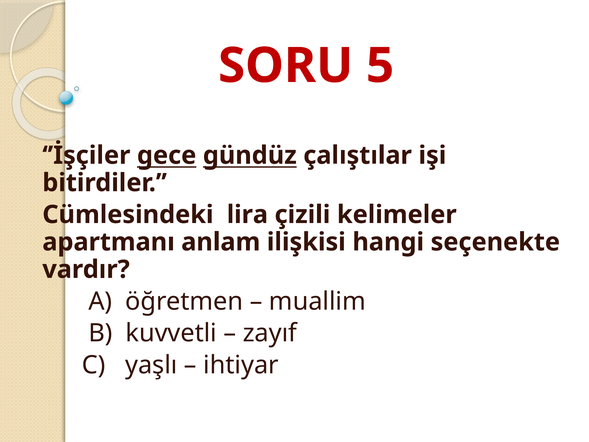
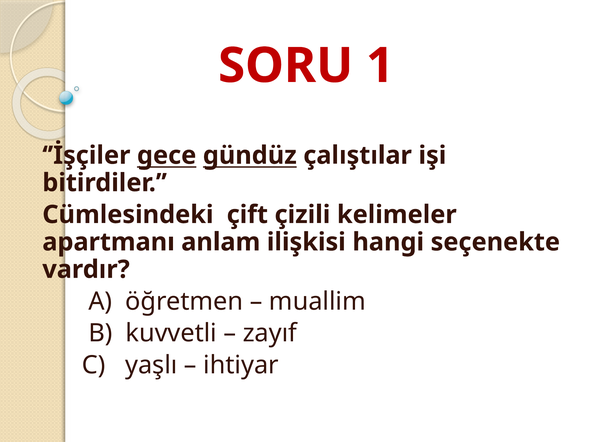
5: 5 -> 1 (380, 66)
lira: lira -> çift (247, 215)
